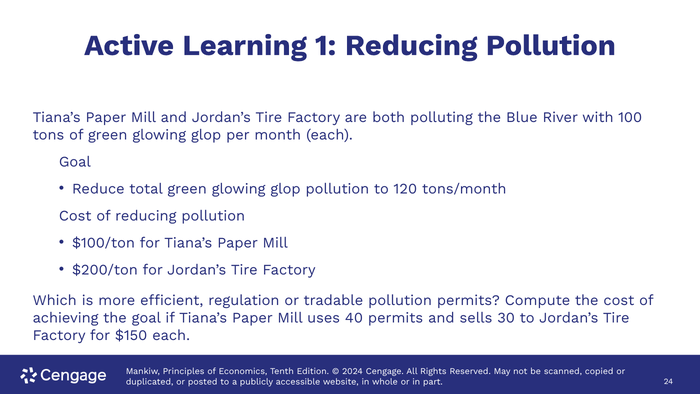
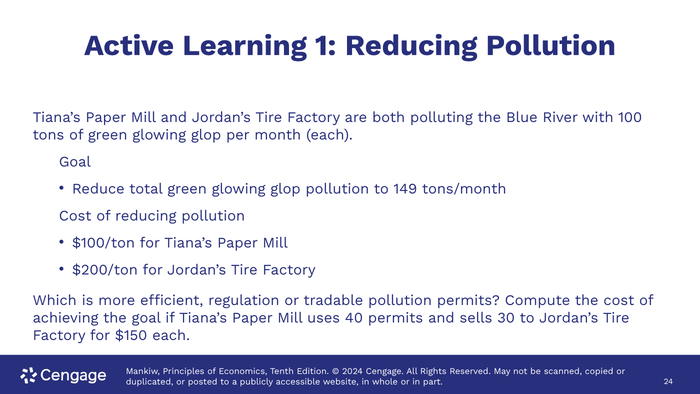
120: 120 -> 149 (405, 189)
